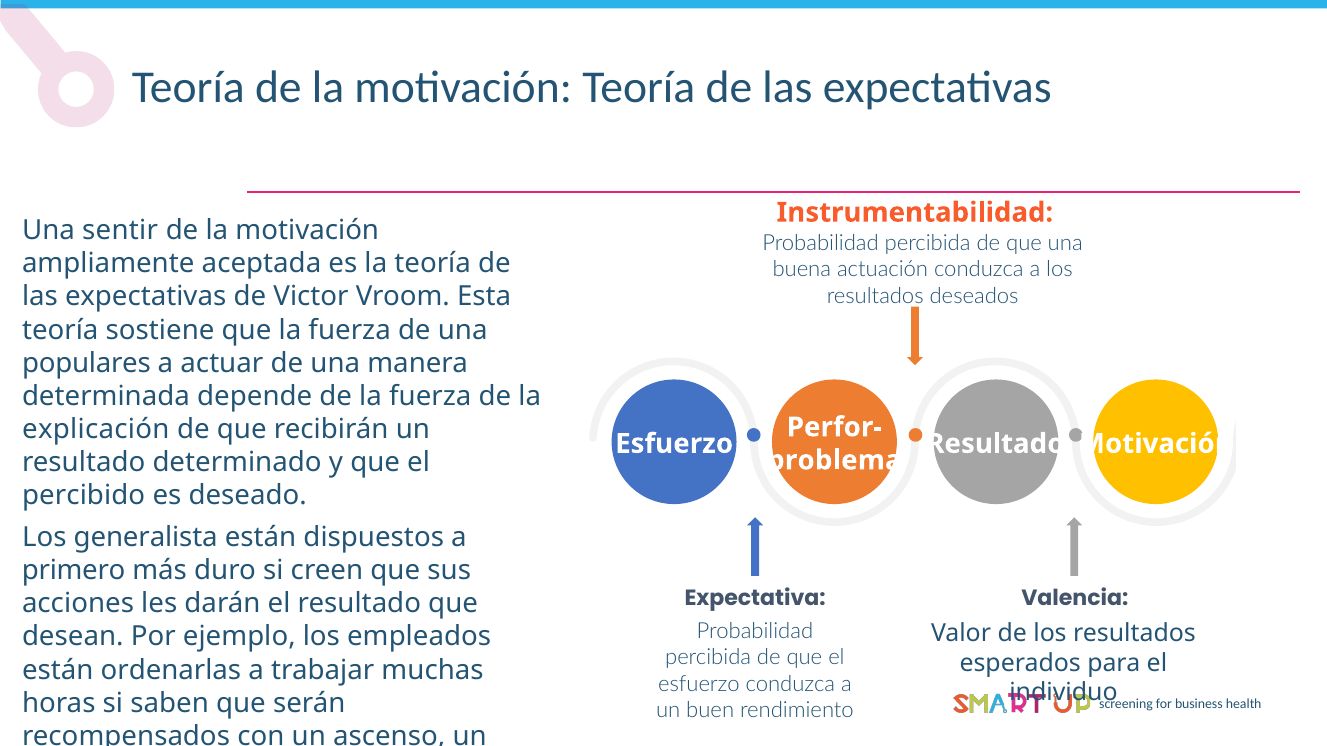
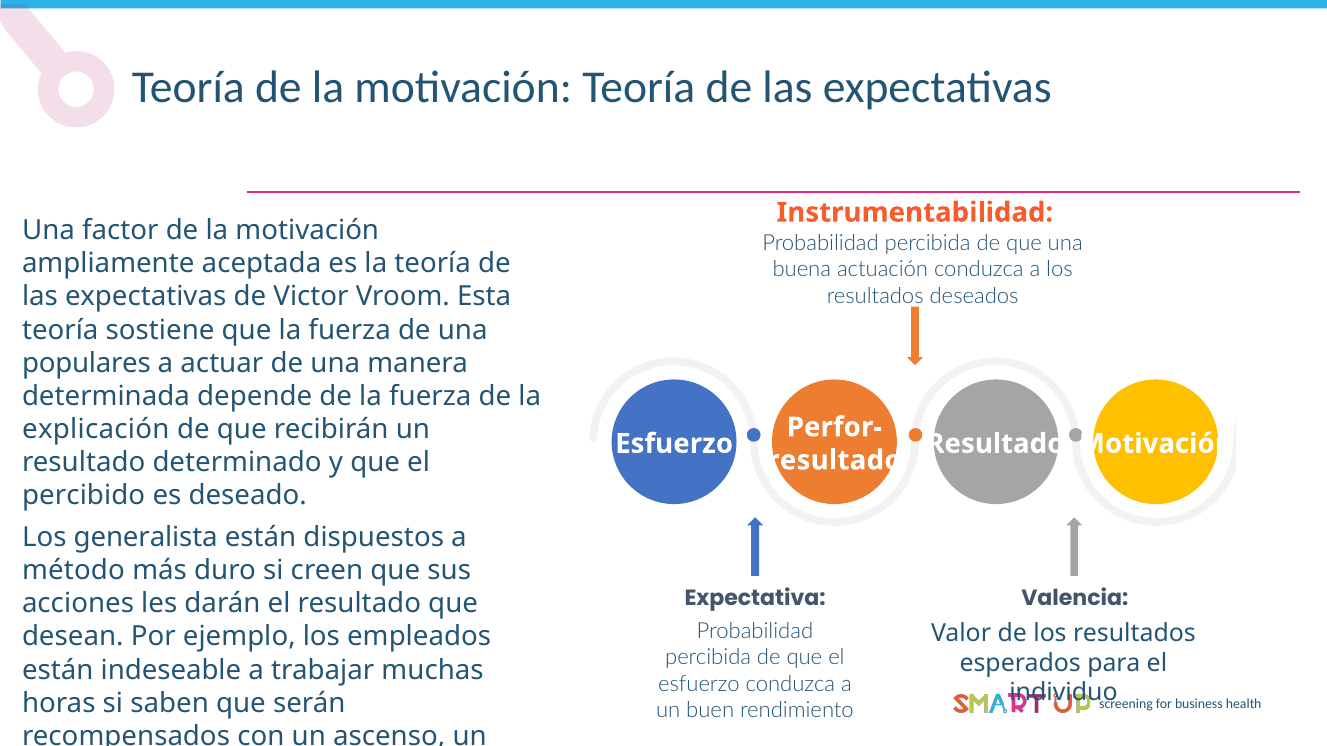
sentir: sentir -> factor (120, 231)
problema: problema -> resultado (834, 461)
primero: primero -> método (73, 571)
ordenarlas: ordenarlas -> indeseable (171, 670)
